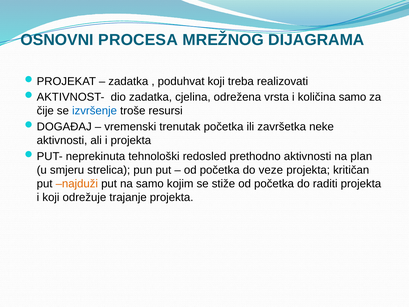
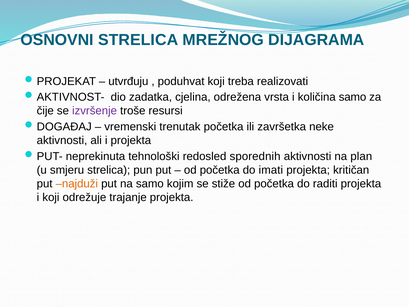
OSNOVNI PROCESA: PROCESA -> STRELICA (138, 40)
zadatka: zadatka -> utvrđuju (128, 81)
izvršenje colour: blue -> purple (95, 111)
prethodno: prethodno -> sporednih (255, 156)
veze: veze -> imati (271, 170)
